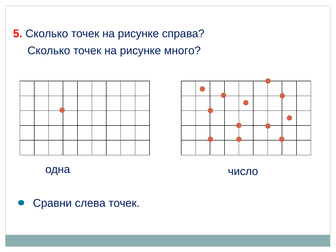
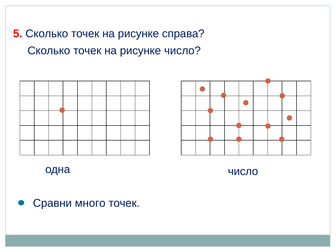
рисунке много: много -> число (182, 51)
слева: слева -> много (90, 203)
